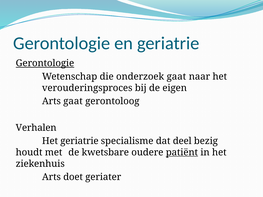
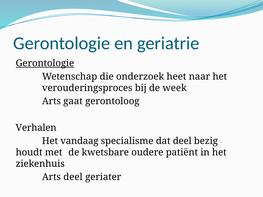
onderzoek gaat: gaat -> heet (176, 77)
eigen: eigen -> week (175, 88)
Het geriatrie: geriatrie -> vandaag (79, 141)
patiënt underline: present -> none (182, 153)
Arts doet: doet -> deel (73, 177)
